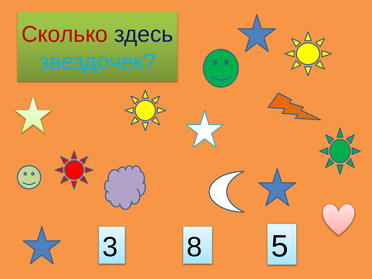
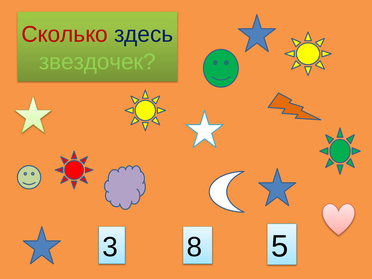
звездочек colour: light blue -> light green (97, 62)
